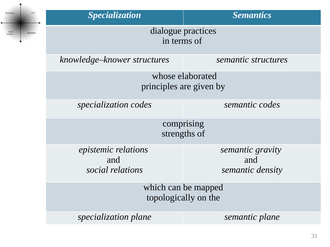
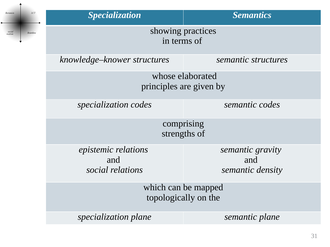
dialogue: dialogue -> showing (166, 31)
